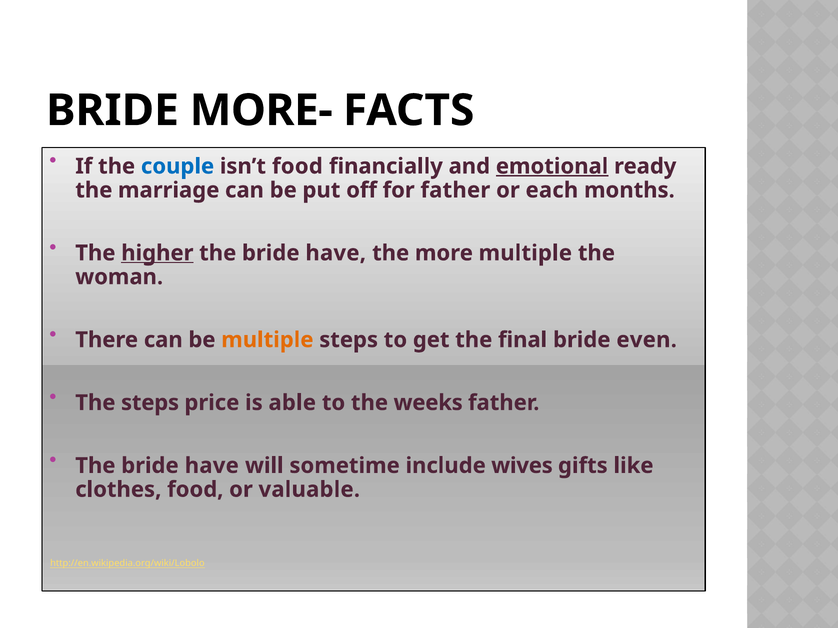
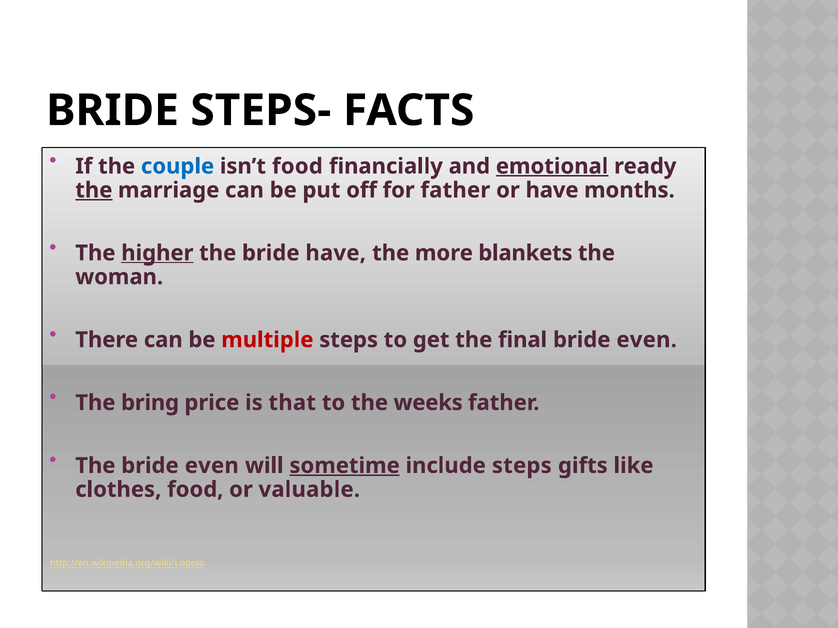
MORE-: MORE- -> STEPS- (261, 111)
the underline: none -> present (94, 190)
or each: each -> have (552, 190)
more multiple: multiple -> blankets (525, 253)
multiple colour: orange -> red (267, 340)
The steps: steps -> bring (150, 403)
able: able -> that (292, 403)
have: have -> even (212, 466)
sometime underline: none -> present (345, 466)
include wives: wives -> steps (522, 466)
